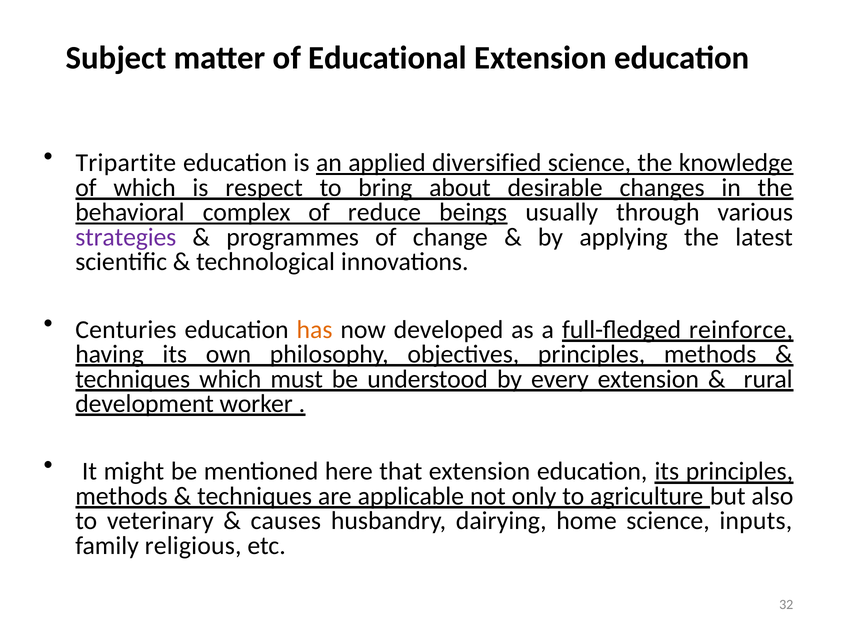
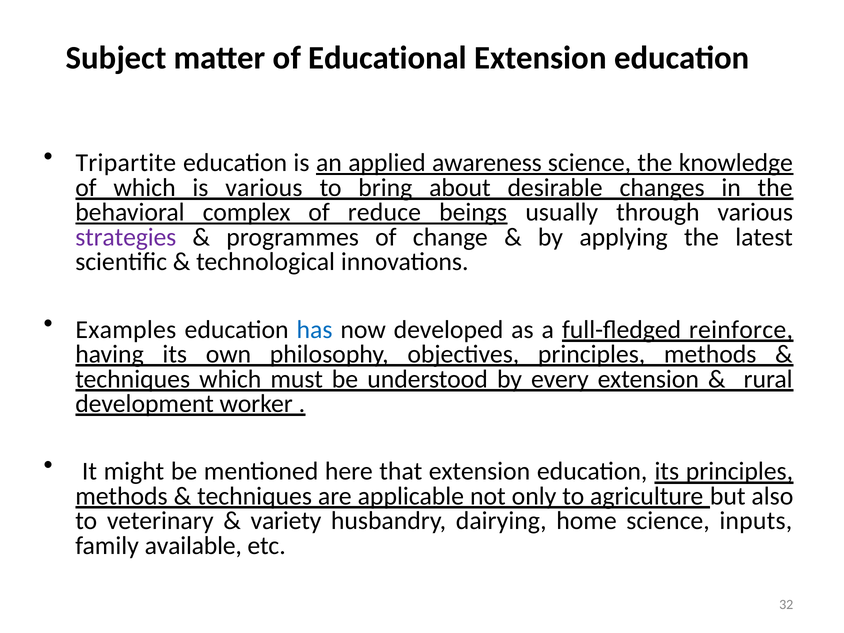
diversified: diversified -> awareness (487, 163)
is respect: respect -> various (264, 188)
Centuries: Centuries -> Examples (126, 330)
has colour: orange -> blue (315, 330)
causes: causes -> variety (286, 521)
religious: religious -> available (193, 546)
